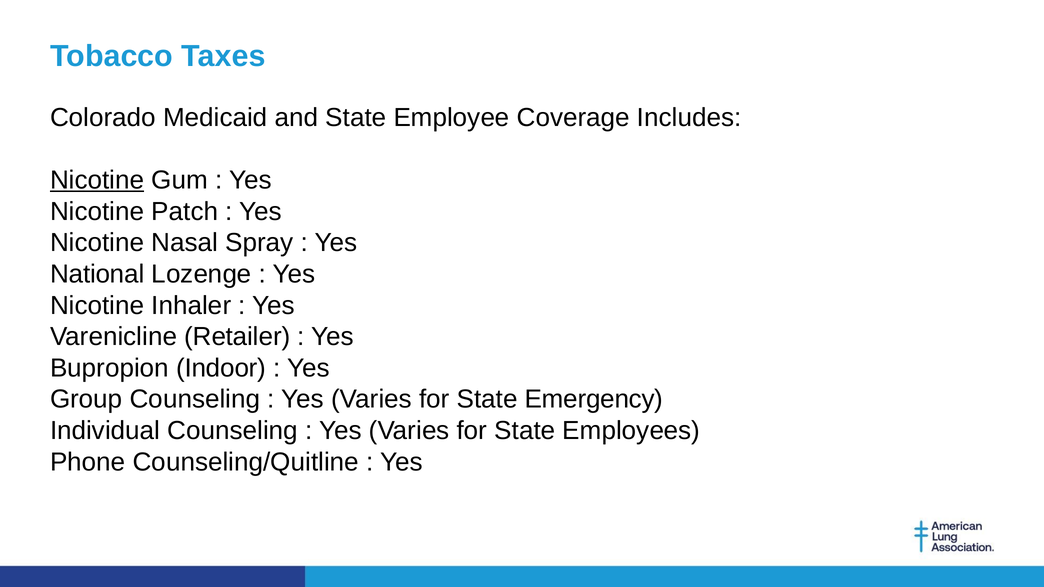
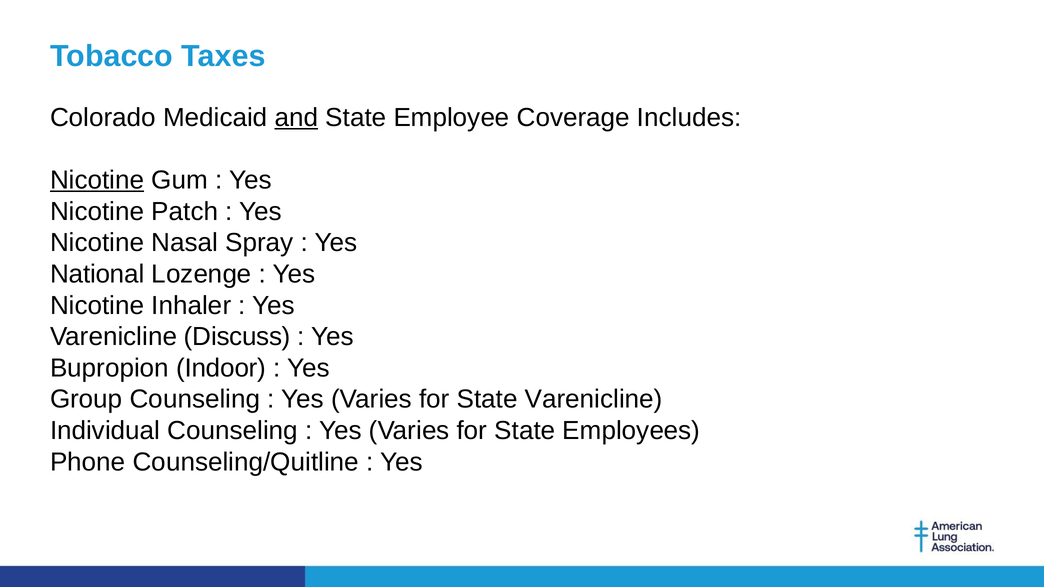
and underline: none -> present (296, 118)
Retailer: Retailer -> Discuss (237, 337)
State Emergency: Emergency -> Varenicline (594, 399)
